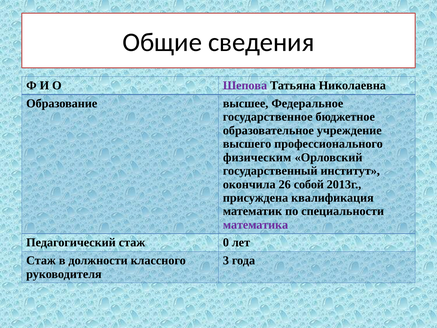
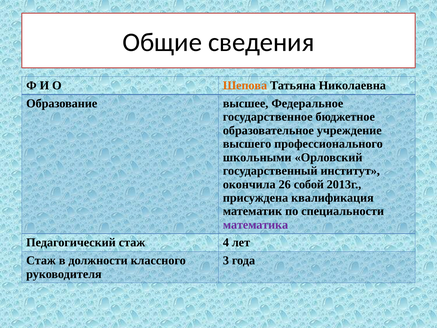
Шепова colour: purple -> orange (245, 86)
физическим: физическим -> школьными (257, 157)
0: 0 -> 4 (226, 242)
